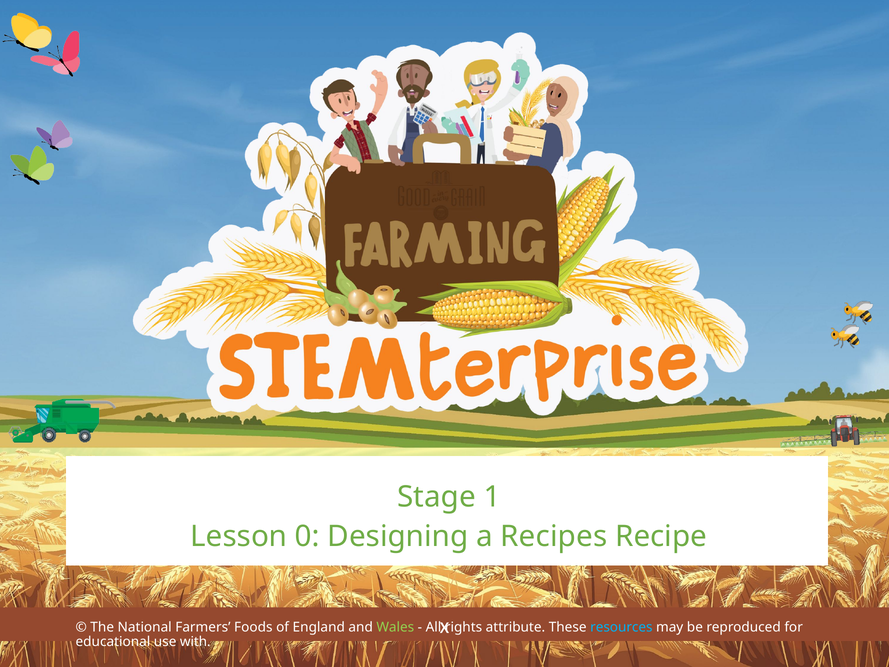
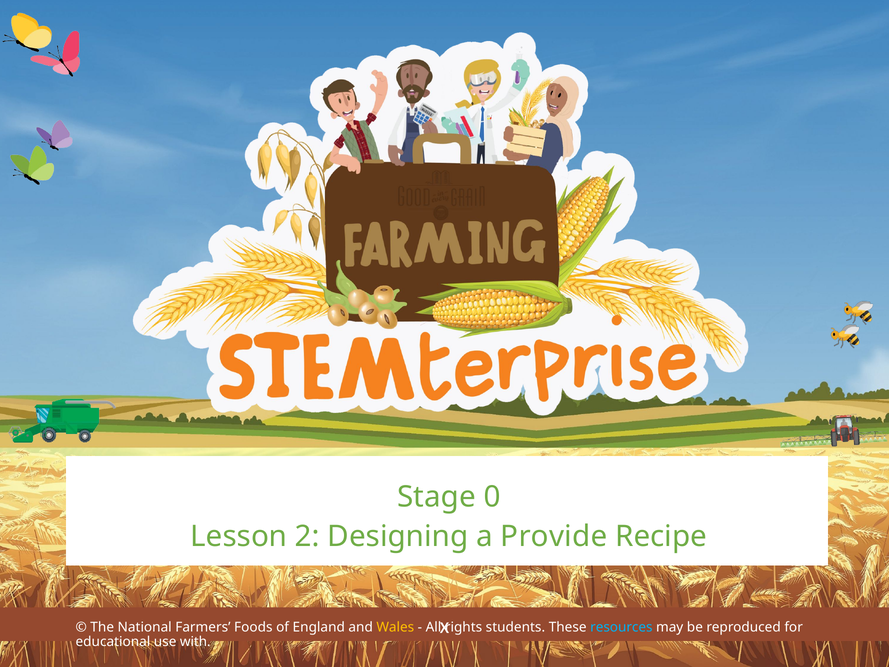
1: 1 -> 0 (492, 497)
0: 0 -> 2 (307, 536)
Recipes: Recipes -> Provide (554, 536)
Wales colour: light green -> yellow (395, 627)
attribute: attribute -> students (515, 627)
